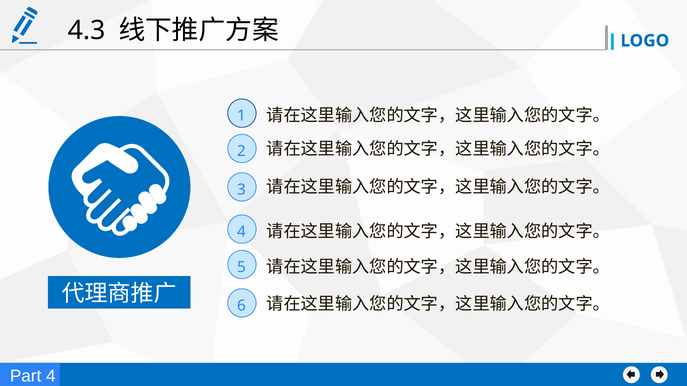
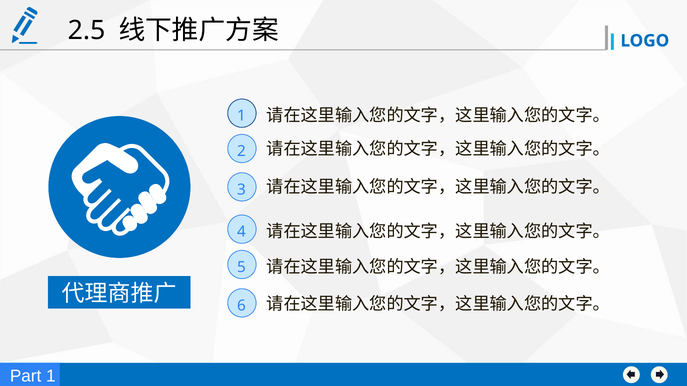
4.3: 4.3 -> 2.5 (87, 31)
Part 4: 4 -> 1 (51, 376)
